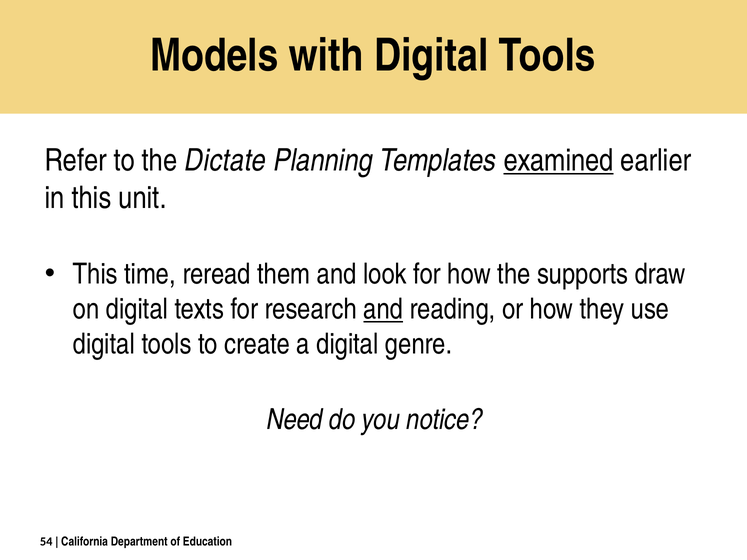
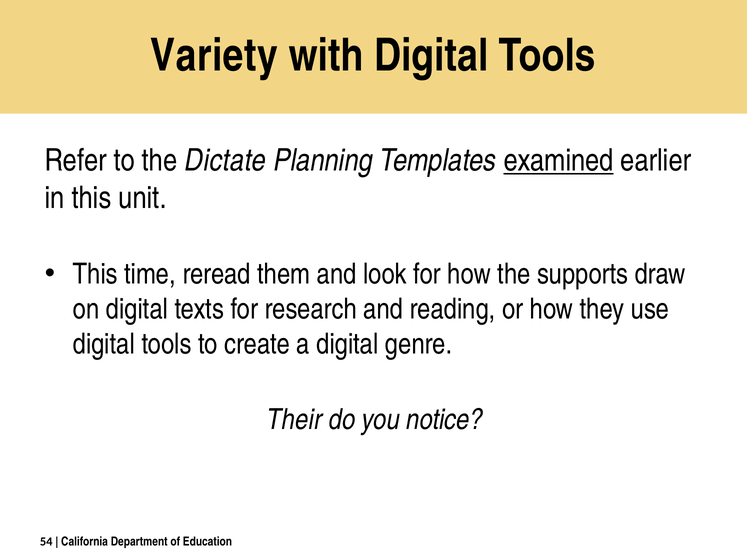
Models: Models -> Variety (214, 56)
and underline: present -> none (383, 309)
Need: Need -> Their (294, 420)
